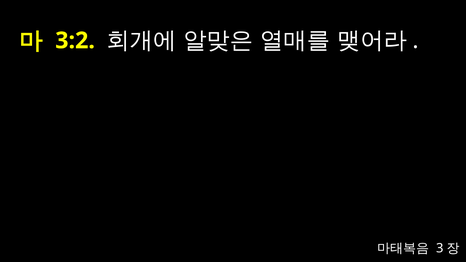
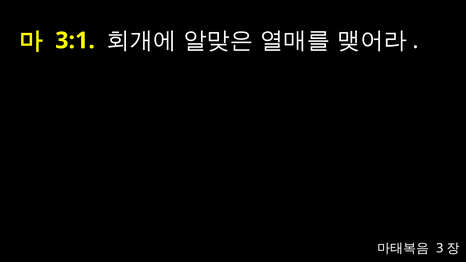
3:2: 3:2 -> 3:1 (75, 41)
